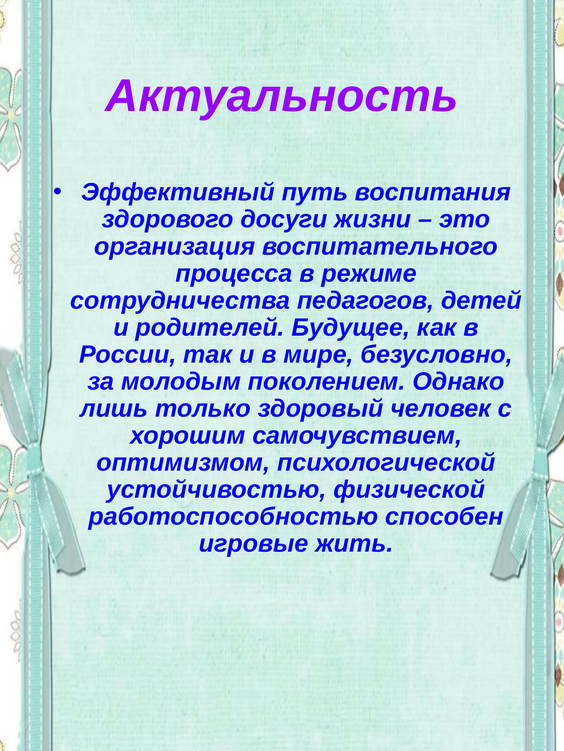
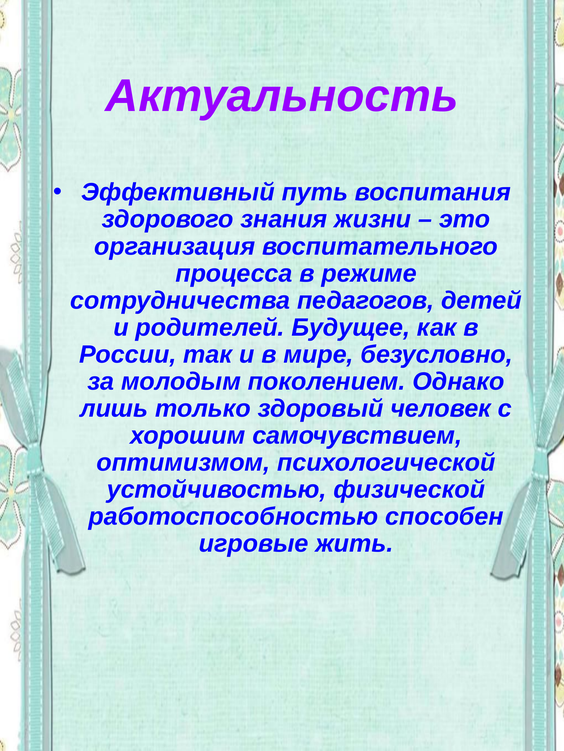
досуги: досуги -> знания (284, 220)
